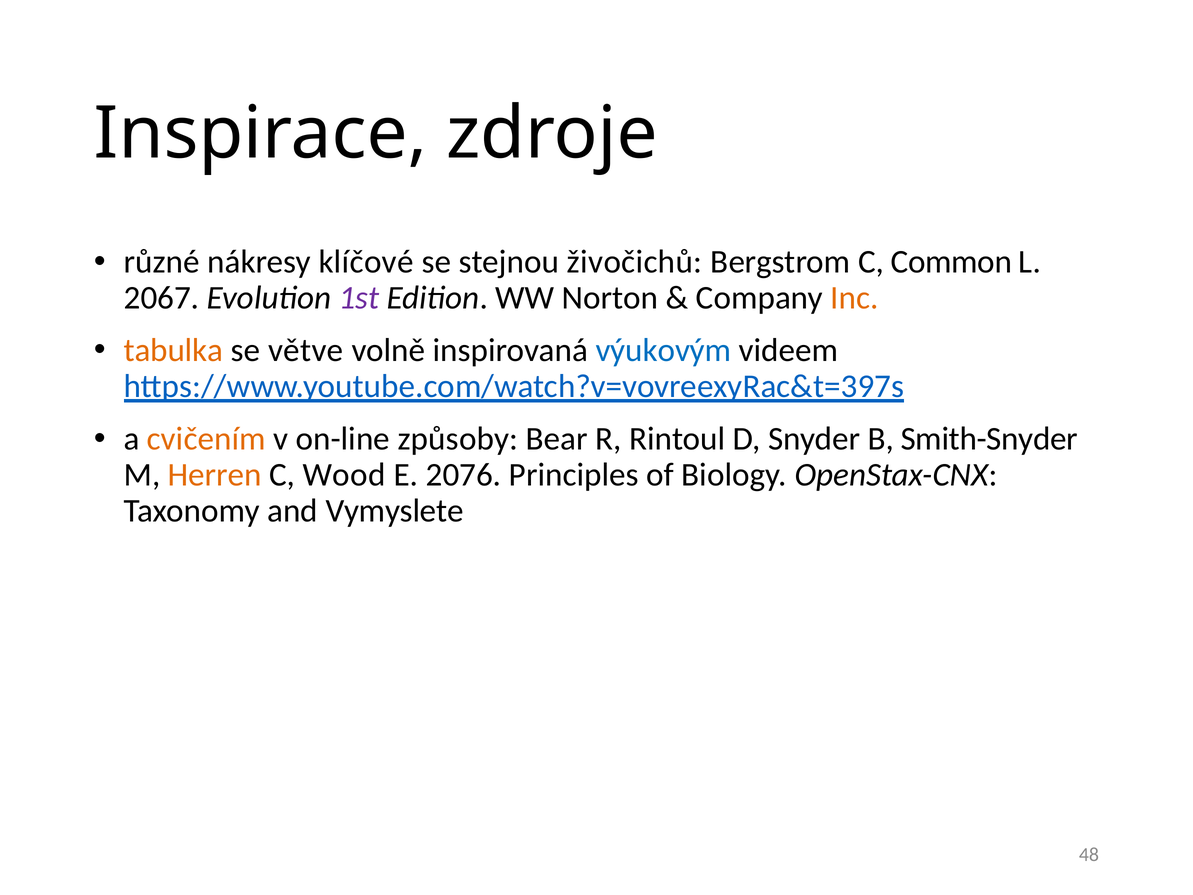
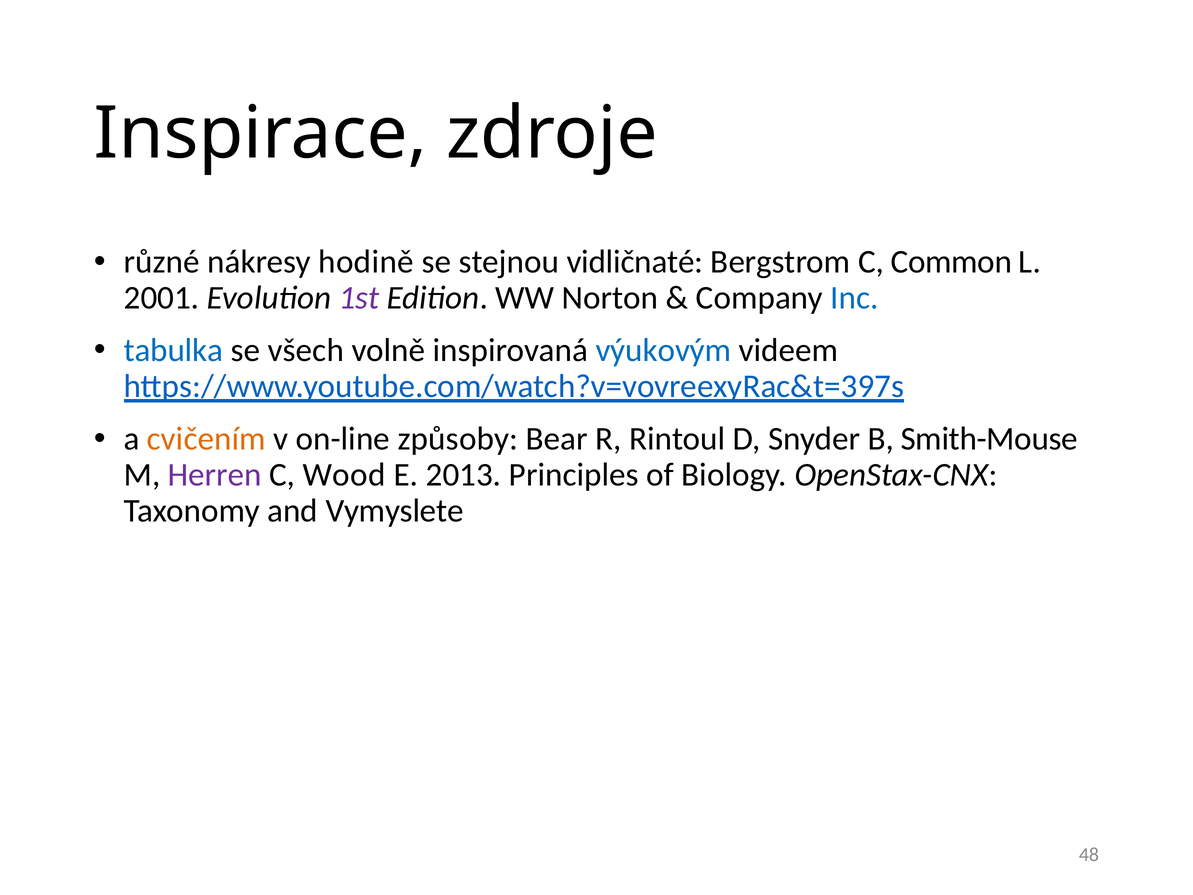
klíčové: klíčové -> hodině (366, 262)
živočichů: živočichů -> vidličnaté (635, 262)
2067: 2067 -> 2001 (162, 298)
Inc colour: orange -> blue (854, 298)
tabulka colour: orange -> blue (173, 350)
větve: větve -> všech (306, 350)
Smith-Snyder: Smith-Snyder -> Smith-Mouse (989, 439)
Herren colour: orange -> purple (215, 475)
2076: 2076 -> 2013 (464, 475)
